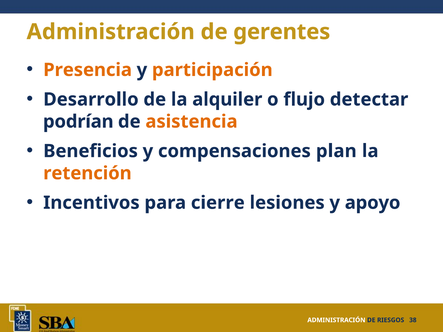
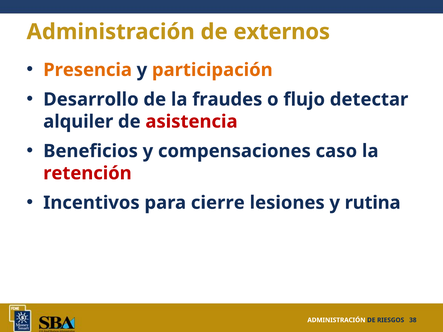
gerentes: gerentes -> externos (282, 32)
alquiler: alquiler -> fraudes (227, 99)
podrían: podrían -> alquiler (78, 122)
asistencia colour: orange -> red (191, 122)
plan: plan -> caso (336, 151)
retención colour: orange -> red (87, 173)
apoyo: apoyo -> rutina (373, 203)
